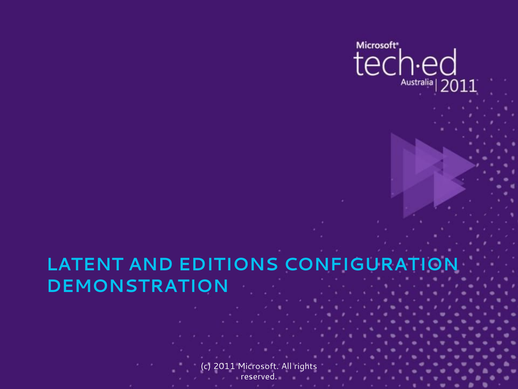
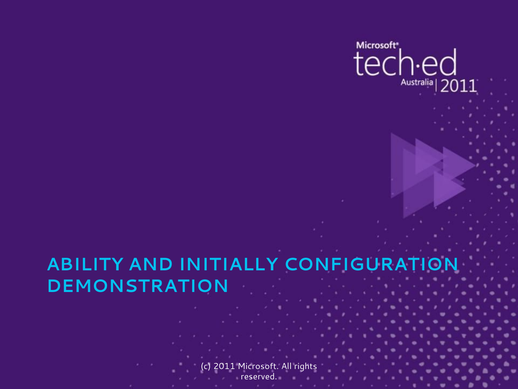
LATENT: LATENT -> ABILITY (85, 264)
EDITIONS: EDITIONS -> INITIALLY (228, 264)
